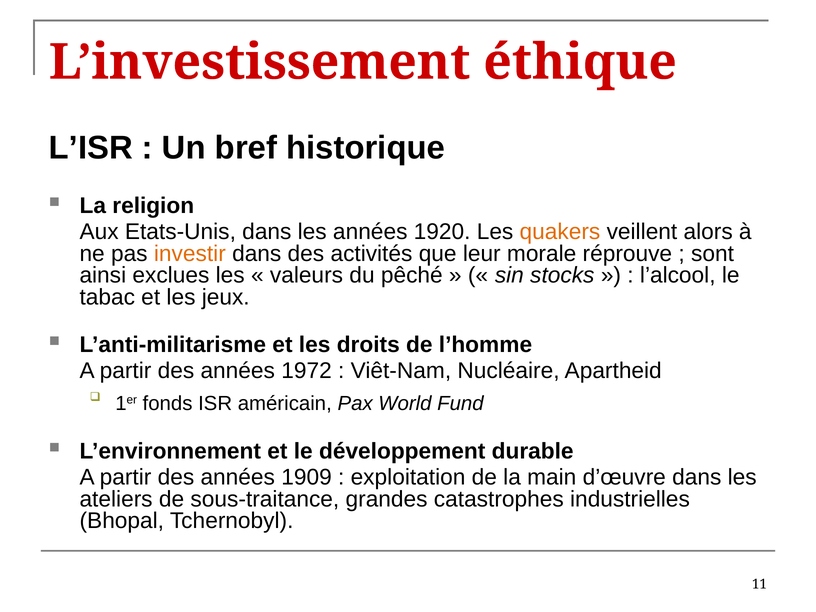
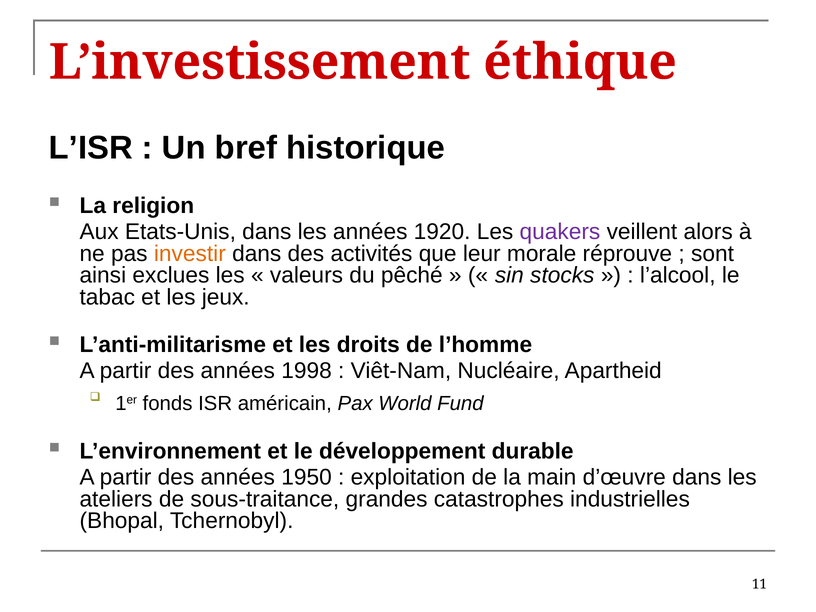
quakers colour: orange -> purple (560, 232)
1972: 1972 -> 1998 (307, 371)
1909: 1909 -> 1950 (307, 477)
